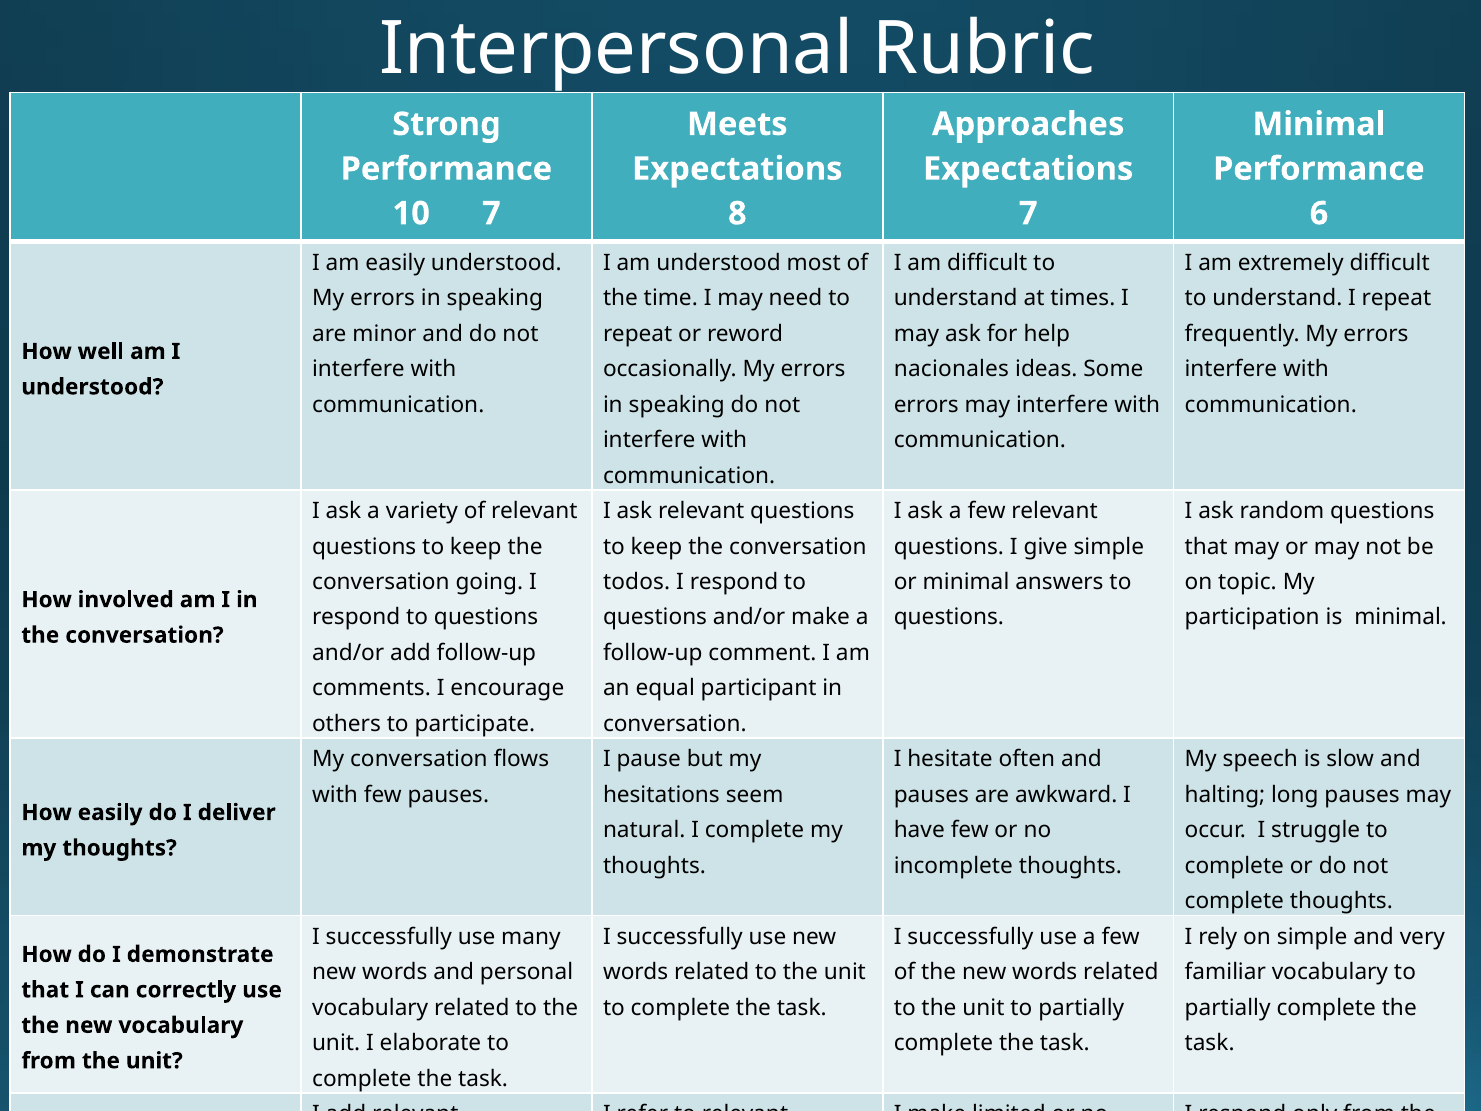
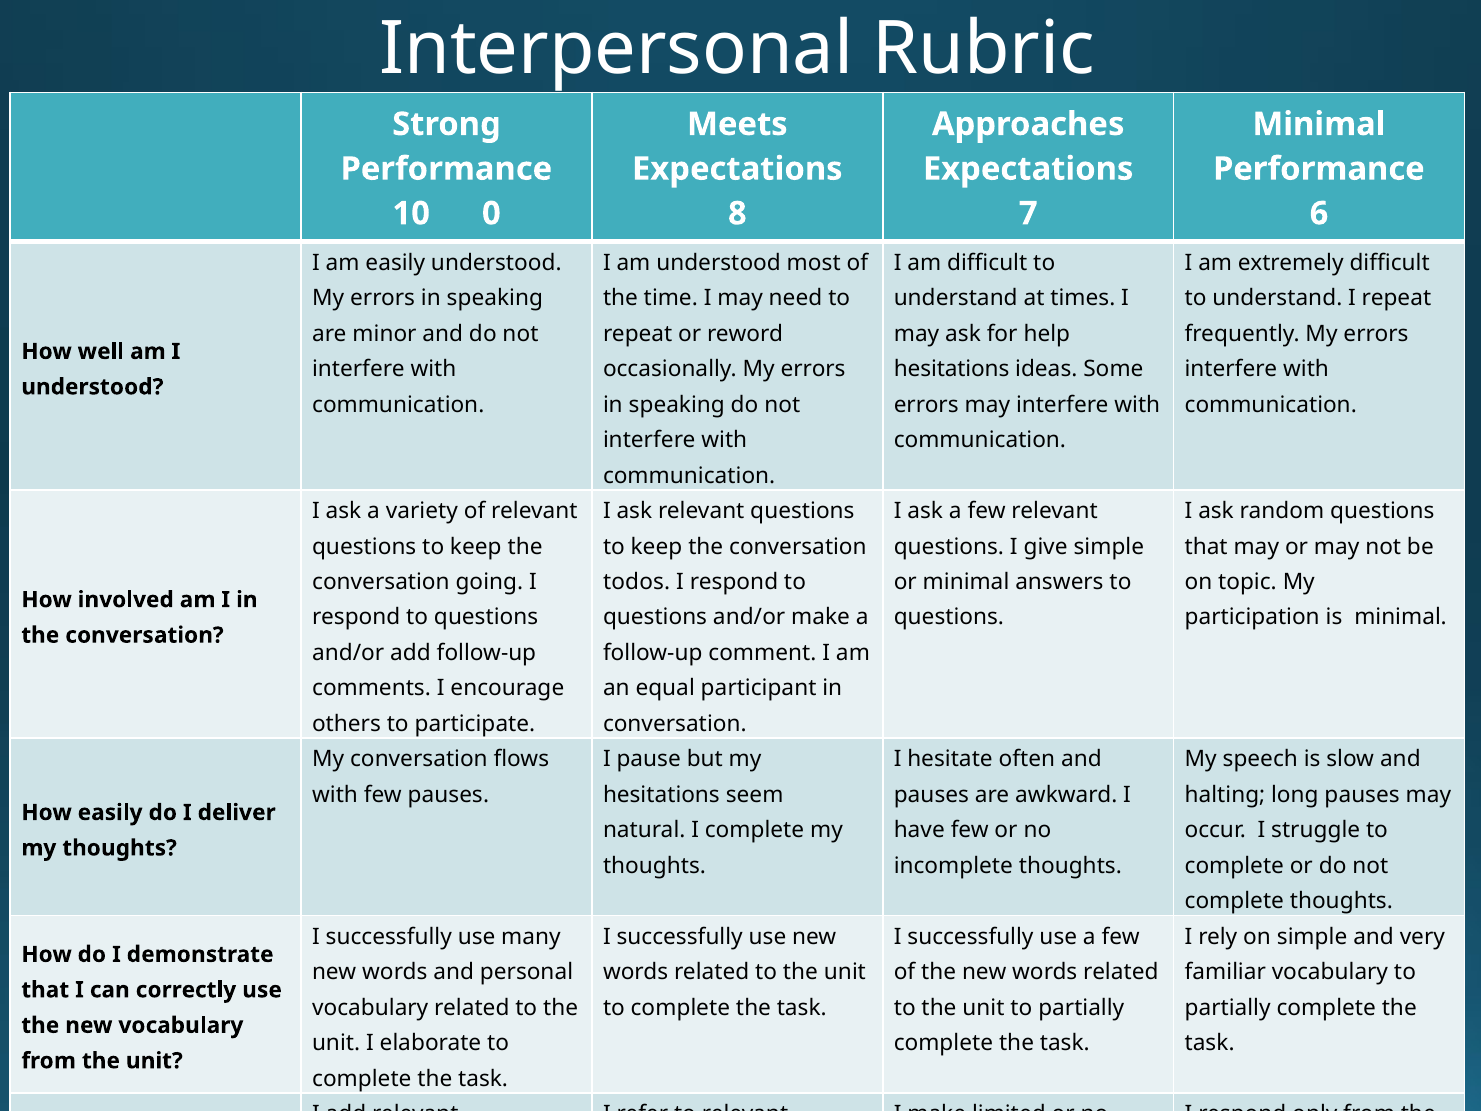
7: 7 -> 0 (491, 214)
nacionales: nacionales -> hesitations (952, 369)
